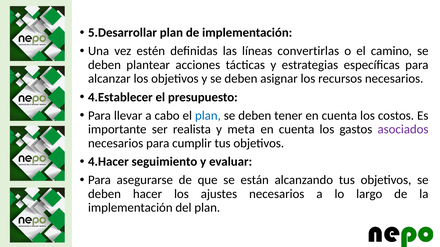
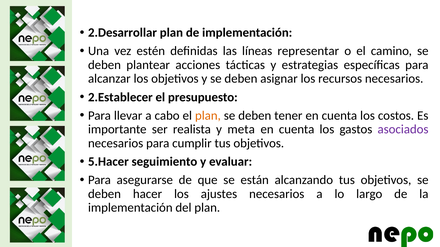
5.Desarrollar: 5.Desarrollar -> 2.Desarrollar (122, 33)
convertirlas: convertirlas -> representar (308, 51)
4.Establecer: 4.Establecer -> 2.Establecer (120, 97)
plan colour: blue -> orange (208, 116)
4.Hacer: 4.Hacer -> 5.Hacer (108, 162)
